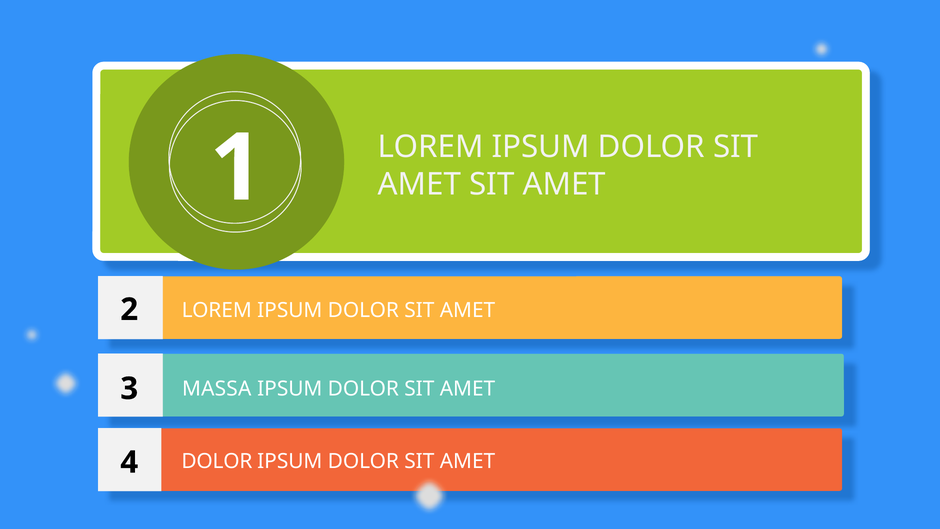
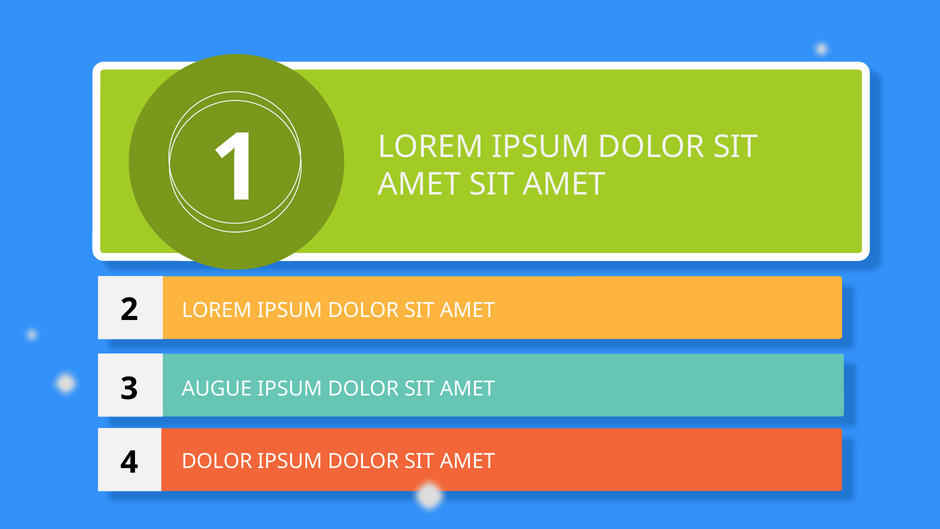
MASSA: MASSA -> AUGUE (217, 388)
